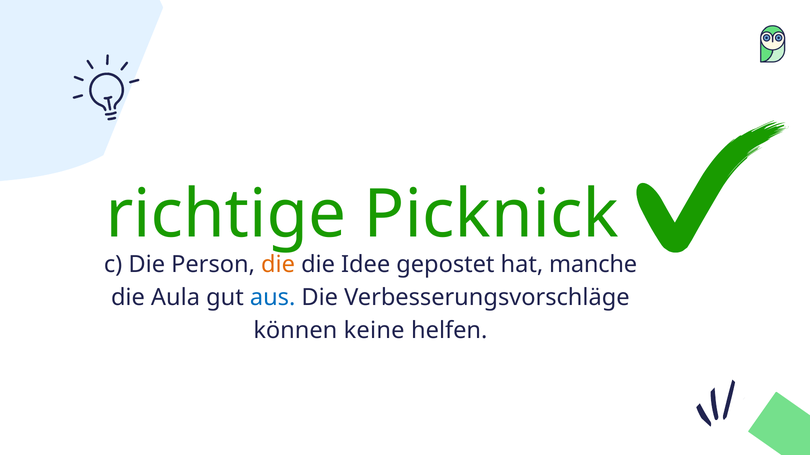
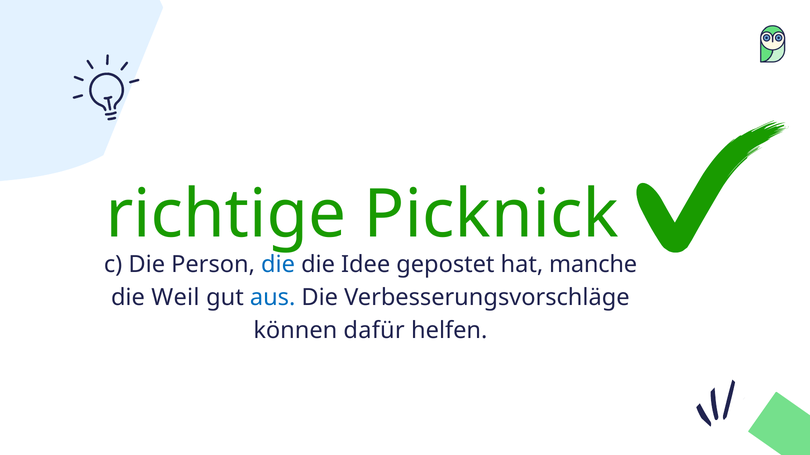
die colour: orange -> blue (278, 265)
Aula: Aula -> Weil (175, 298)
keine: keine -> dafür (374, 331)
